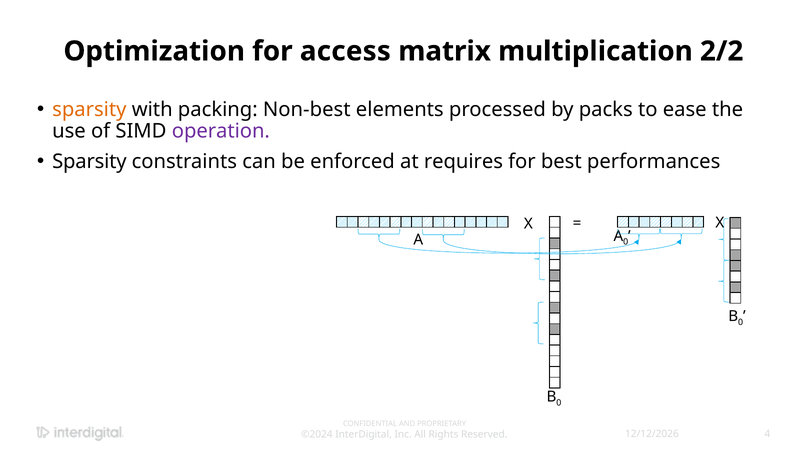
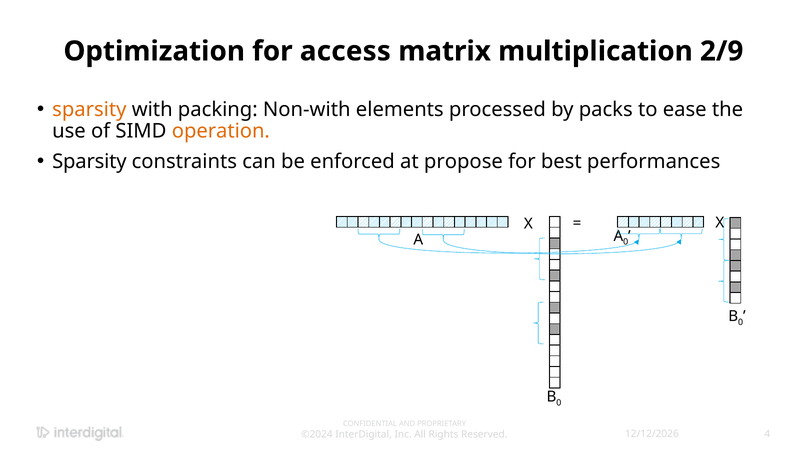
2/2: 2/2 -> 2/9 (722, 51)
Non-best: Non-best -> Non-with (307, 109)
operation colour: purple -> orange (221, 131)
requires: requires -> propose (463, 162)
